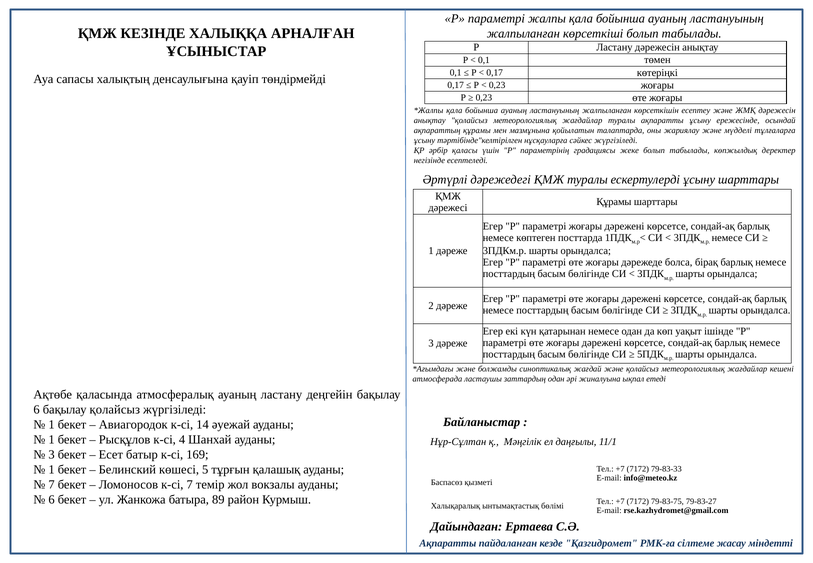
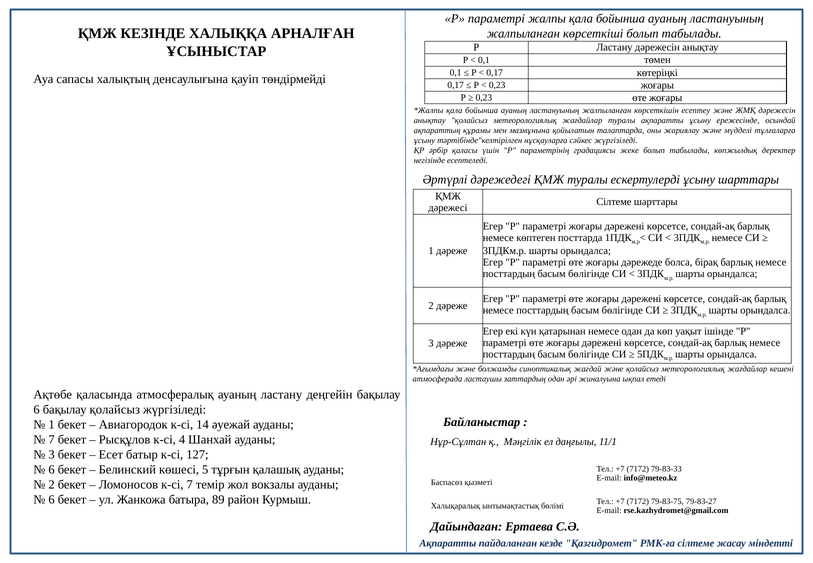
Құрамы: Құрамы -> Сілтеме (614, 202)
1: 1 -> 7 (52, 439)
169: 169 -> 127 (197, 454)
1: 1 -> 6 (52, 469)
7: 7 -> 2 (52, 484)
